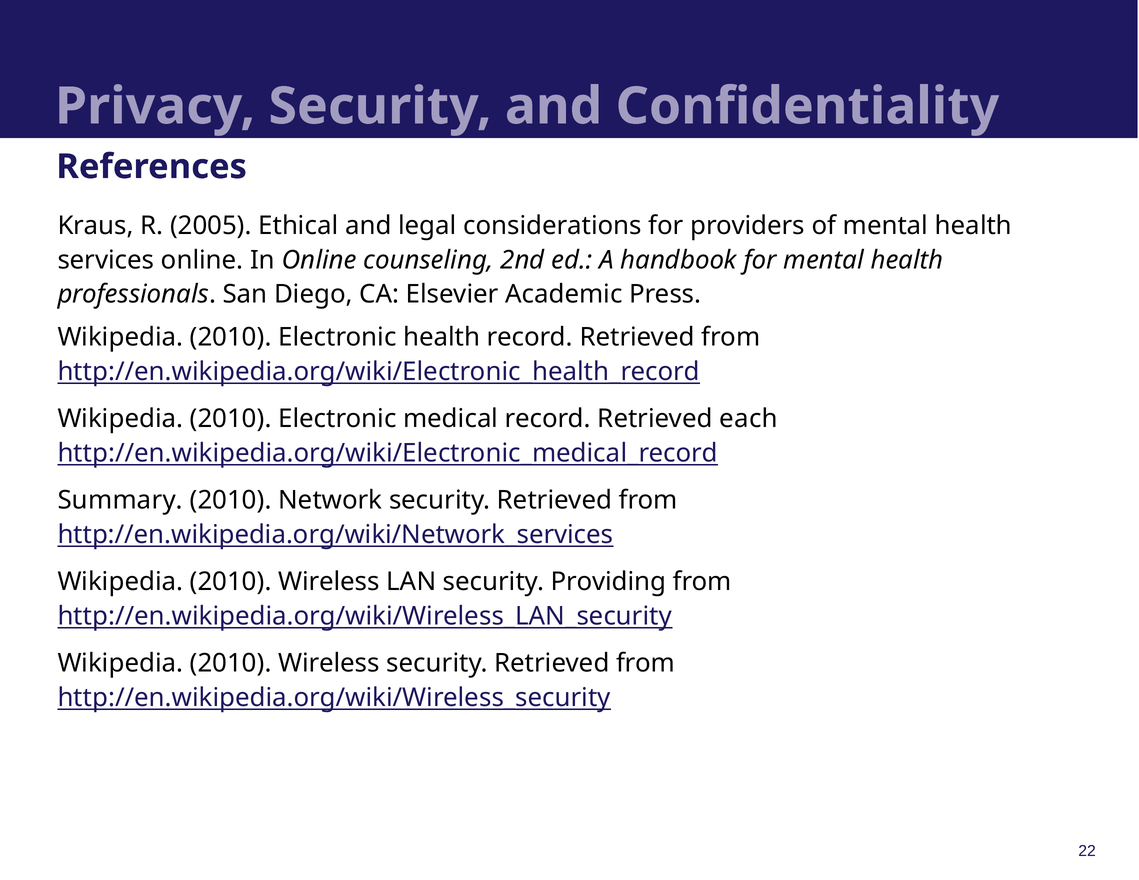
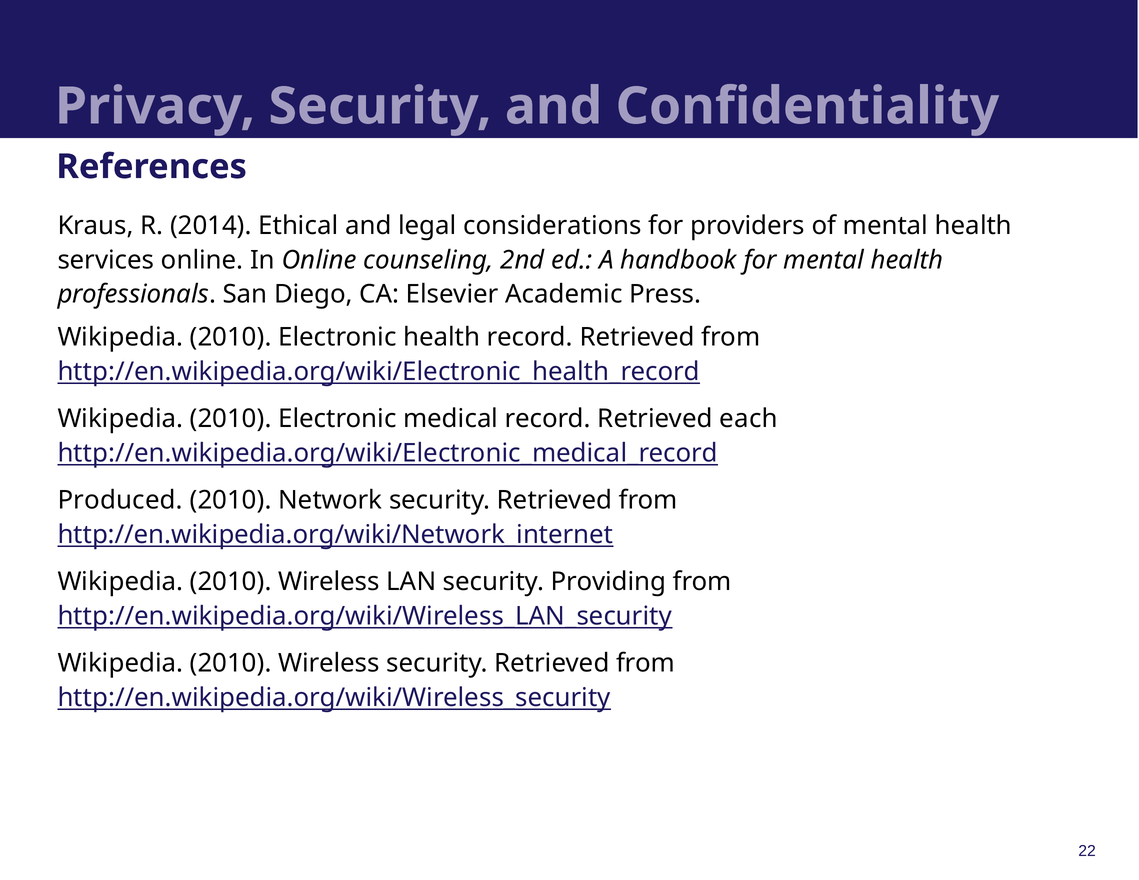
2005: 2005 -> 2014 (211, 226)
Summary: Summary -> Produced (120, 500)
http://en.wikipedia.org/wiki/Network_services: http://en.wikipedia.org/wiki/Network_services -> http://en.wikipedia.org/wiki/Network_internet (335, 535)
